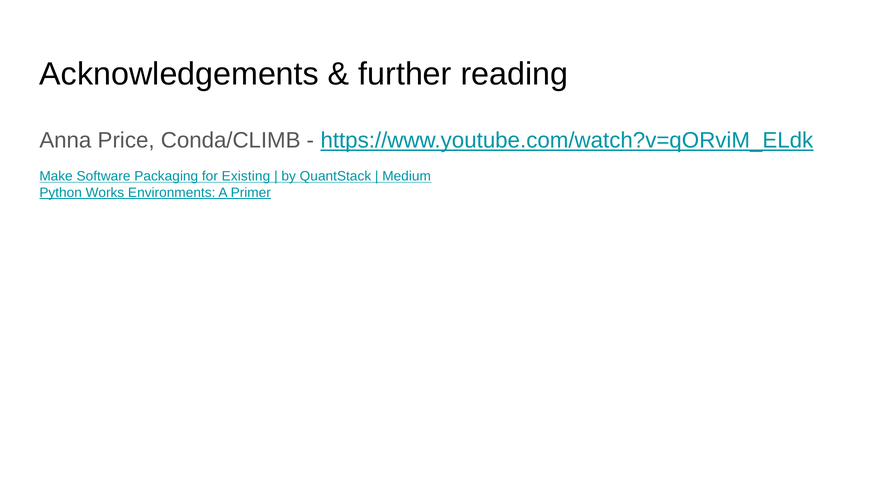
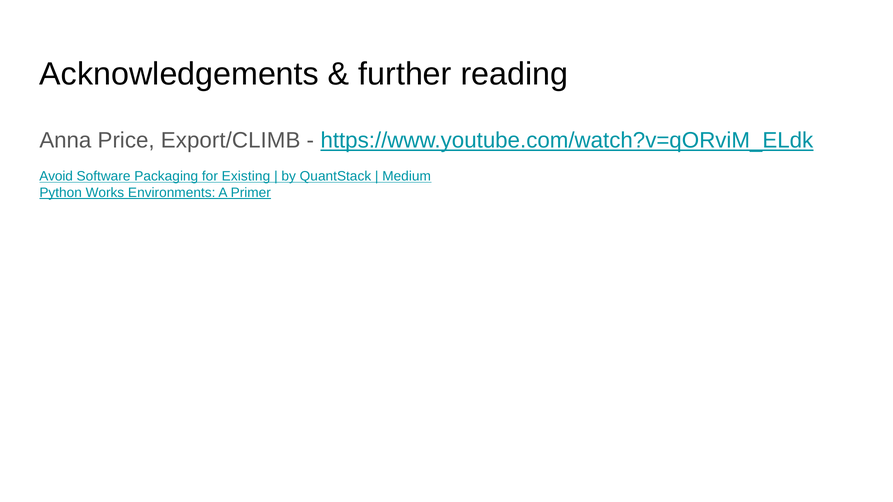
Conda/CLIMB: Conda/CLIMB -> Export/CLIMB (231, 140)
Make: Make -> Avoid (56, 176)
